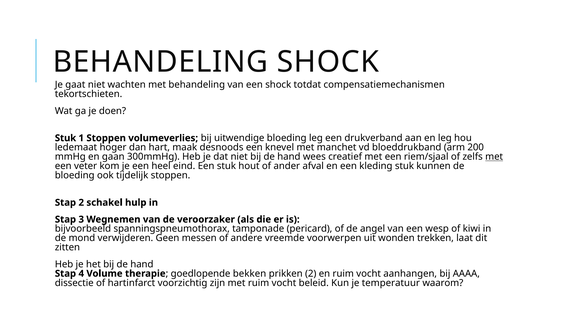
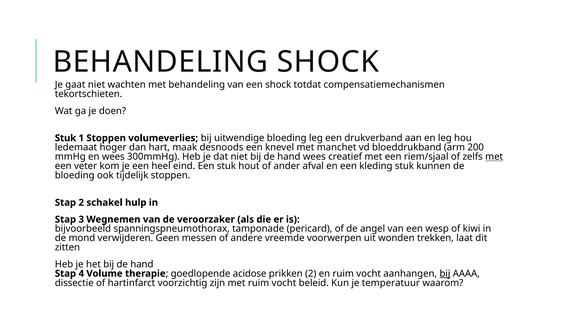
en gaan: gaan -> wees (113, 157)
bekken: bekken -> acidose (250, 274)
bij underline: none -> present (445, 274)
